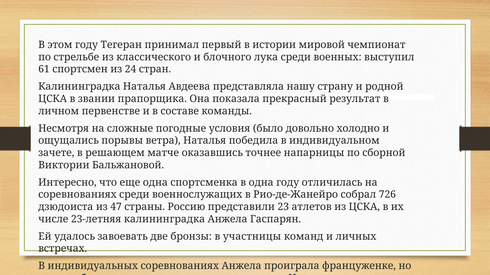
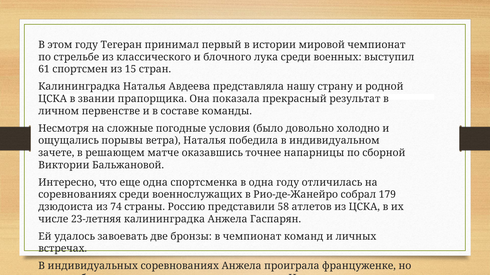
24: 24 -> 15 (131, 69)
726: 726 -> 179 (387, 195)
47: 47 -> 74 (116, 207)
23: 23 -> 58 (283, 207)
в участницы: участницы -> чемпионат (252, 237)
